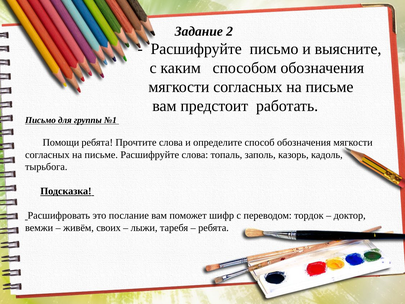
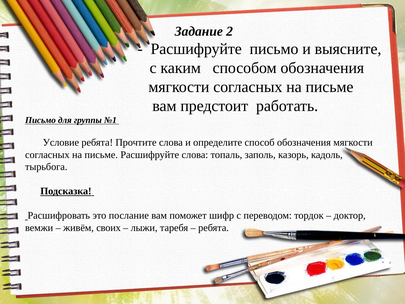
Помощи: Помощи -> Условие (61, 142)
